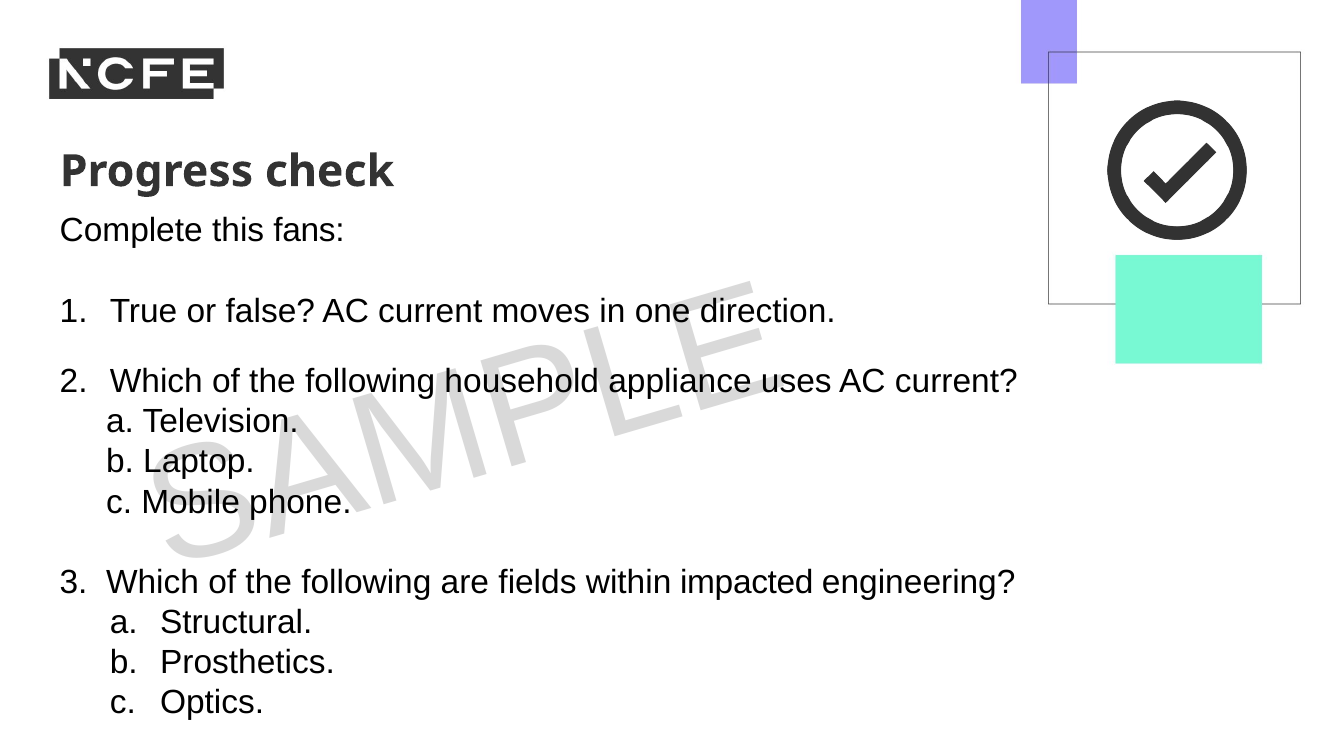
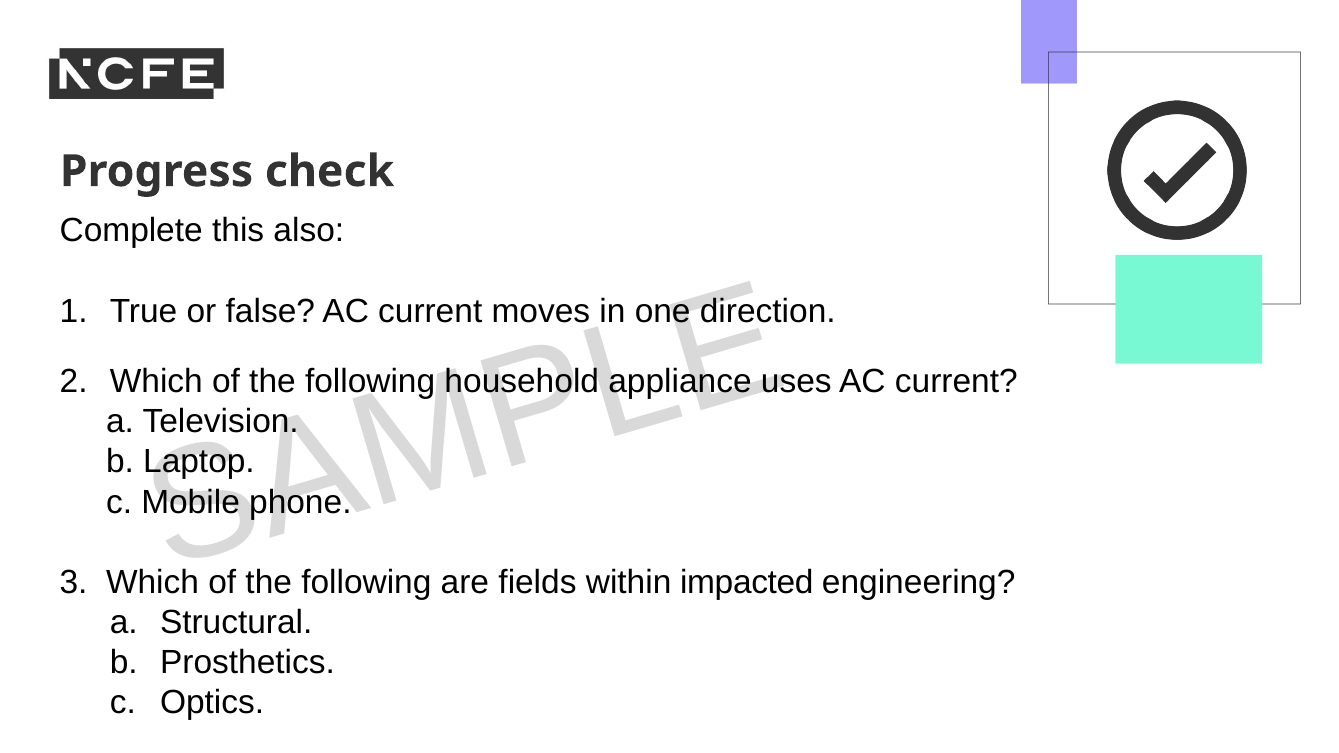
fans: fans -> also (309, 231)
